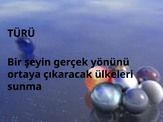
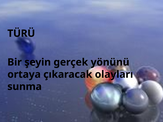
ülkeleri: ülkeleri -> olayları (114, 75)
